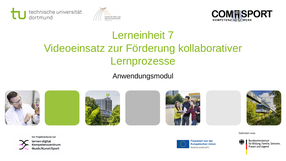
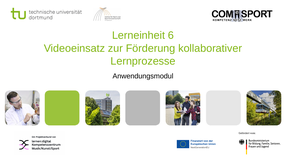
7: 7 -> 6 (171, 35)
